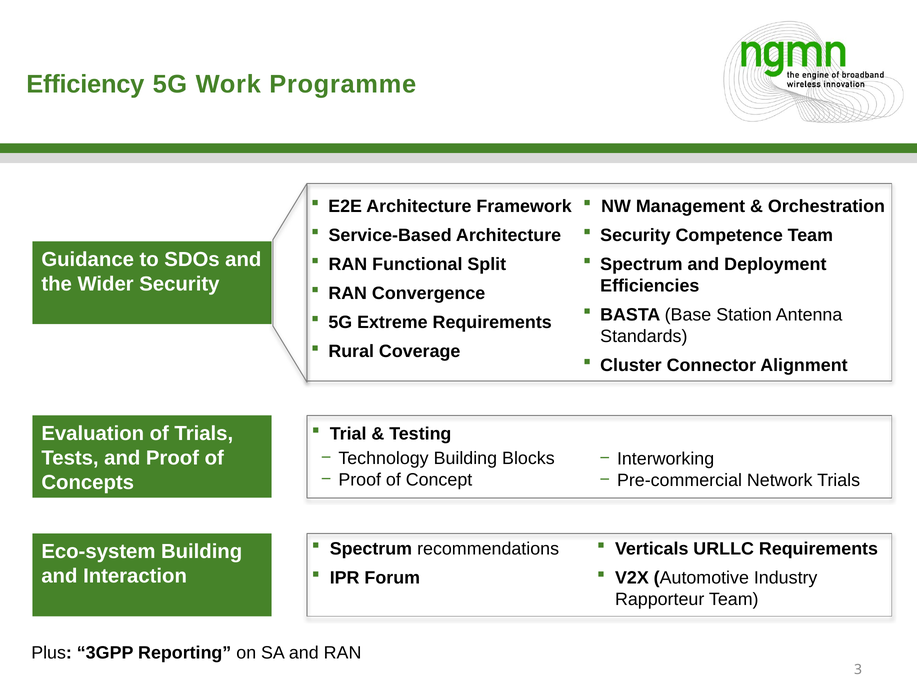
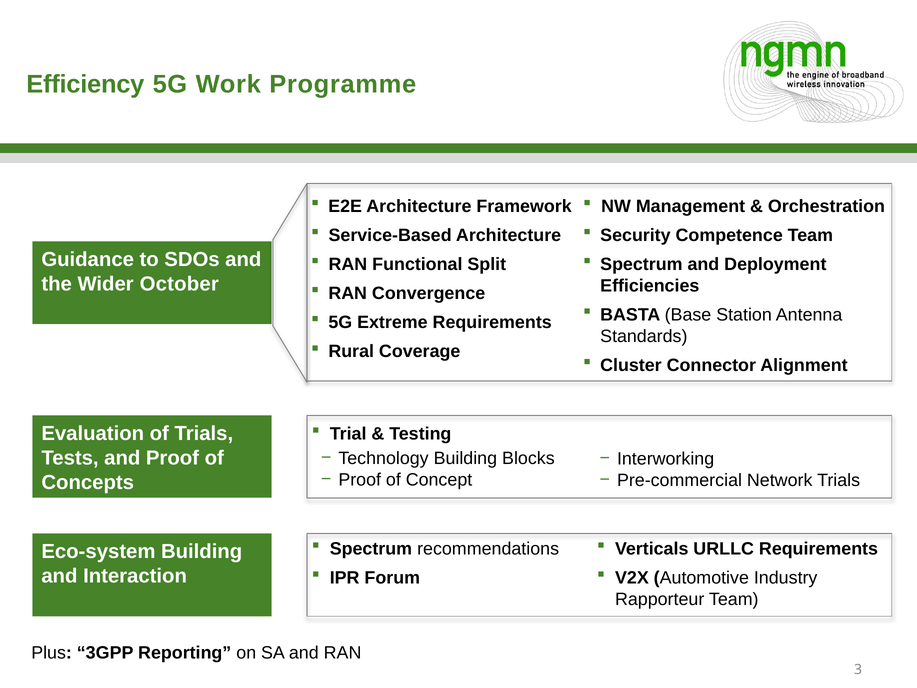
Wider Security: Security -> October (179, 284)
